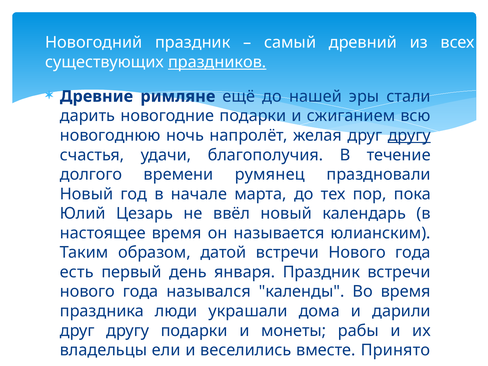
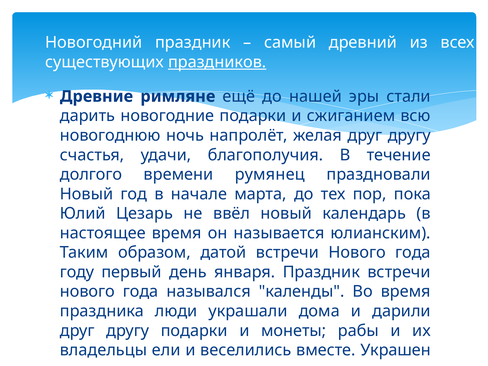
другу underline: present -> none (409, 135)
есть: есть -> году (77, 272)
Принято: Принято -> Украшен (396, 350)
